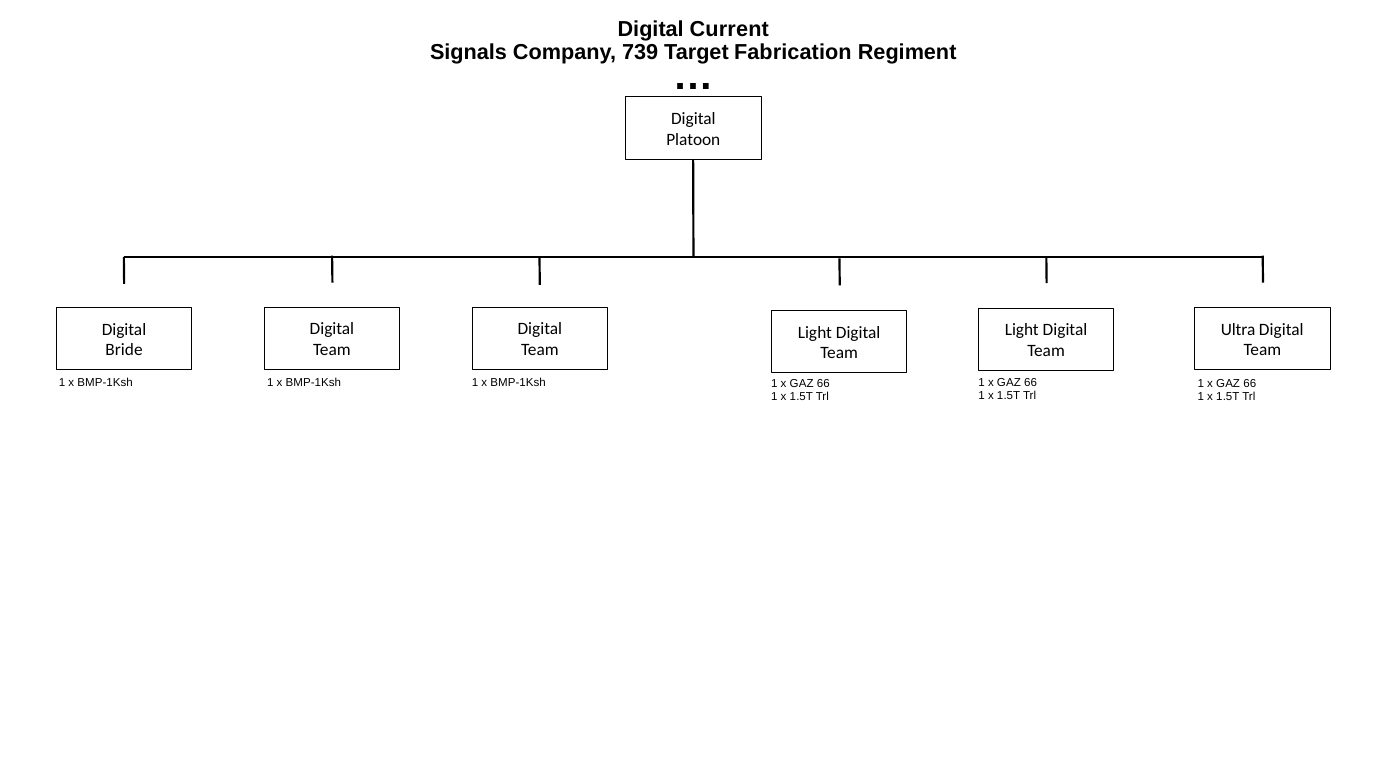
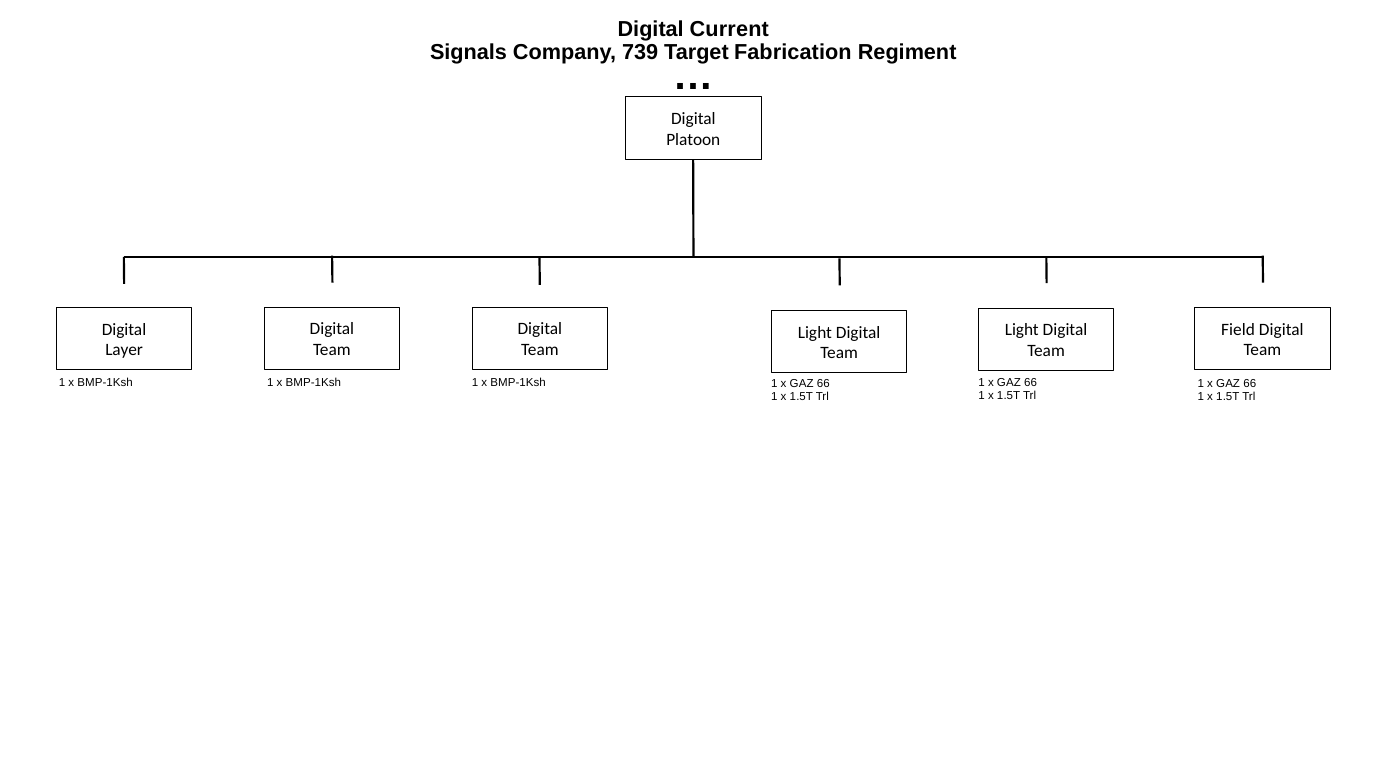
Ultra: Ultra -> Field (1238, 329)
Bride: Bride -> Layer (124, 350)
